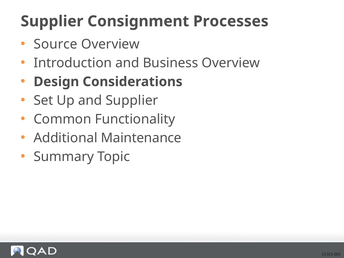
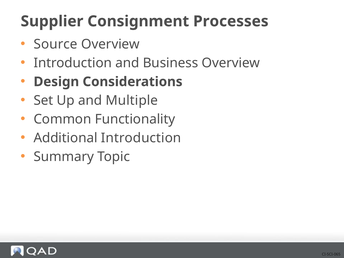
and Supplier: Supplier -> Multiple (132, 100)
Additional Maintenance: Maintenance -> Introduction (141, 138)
